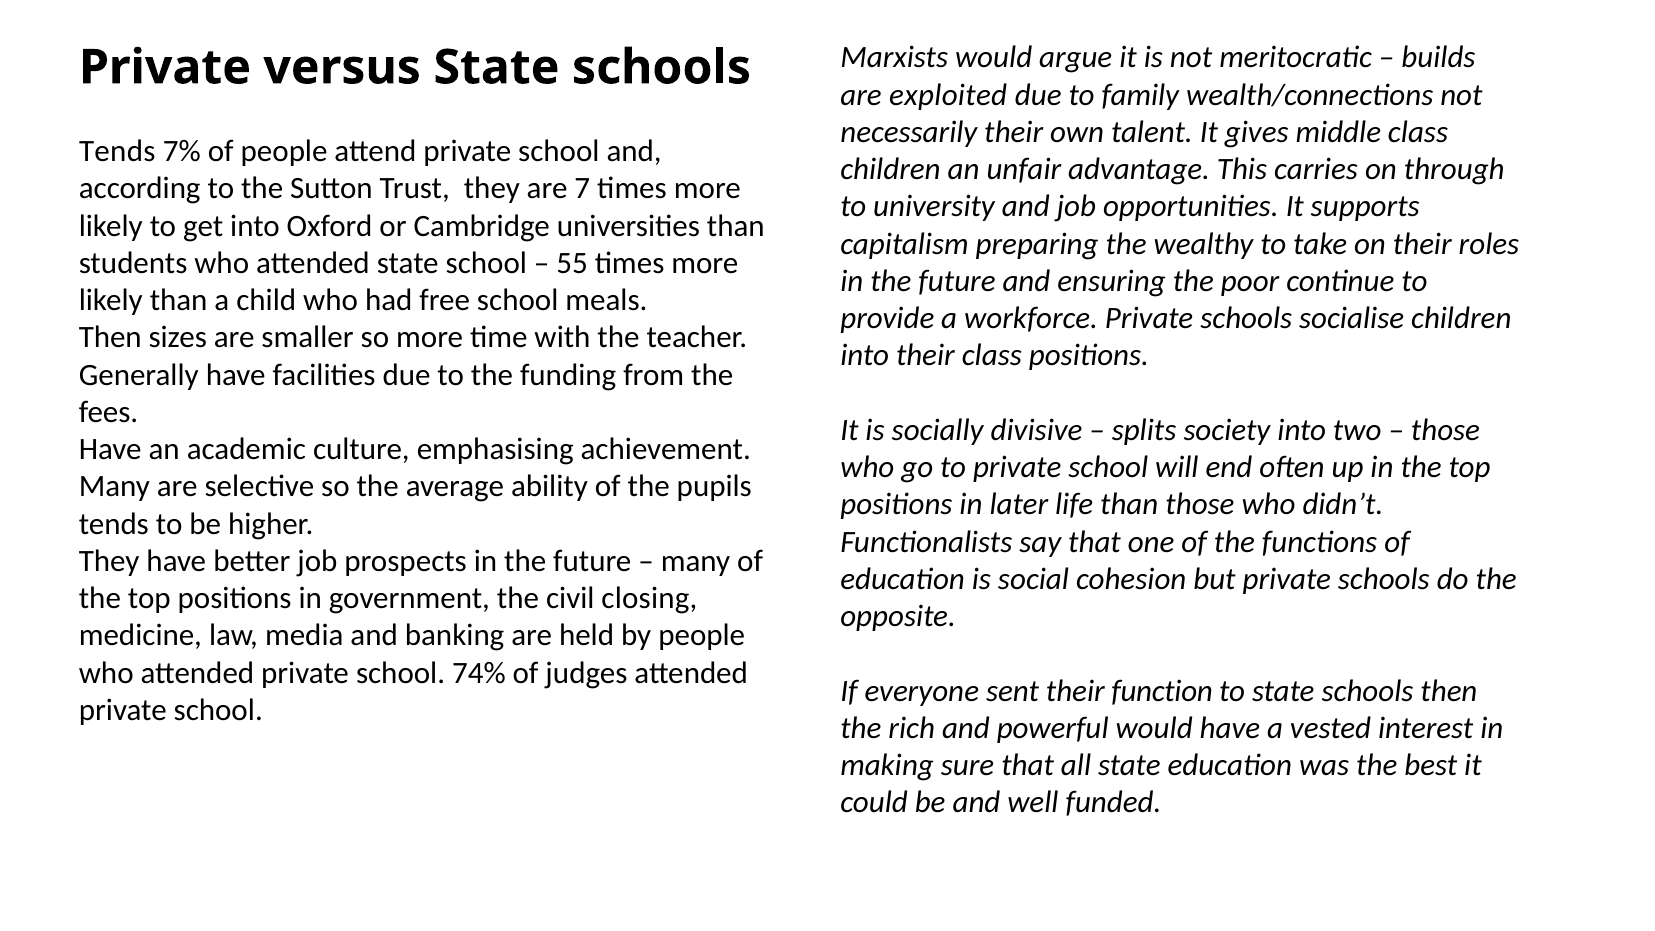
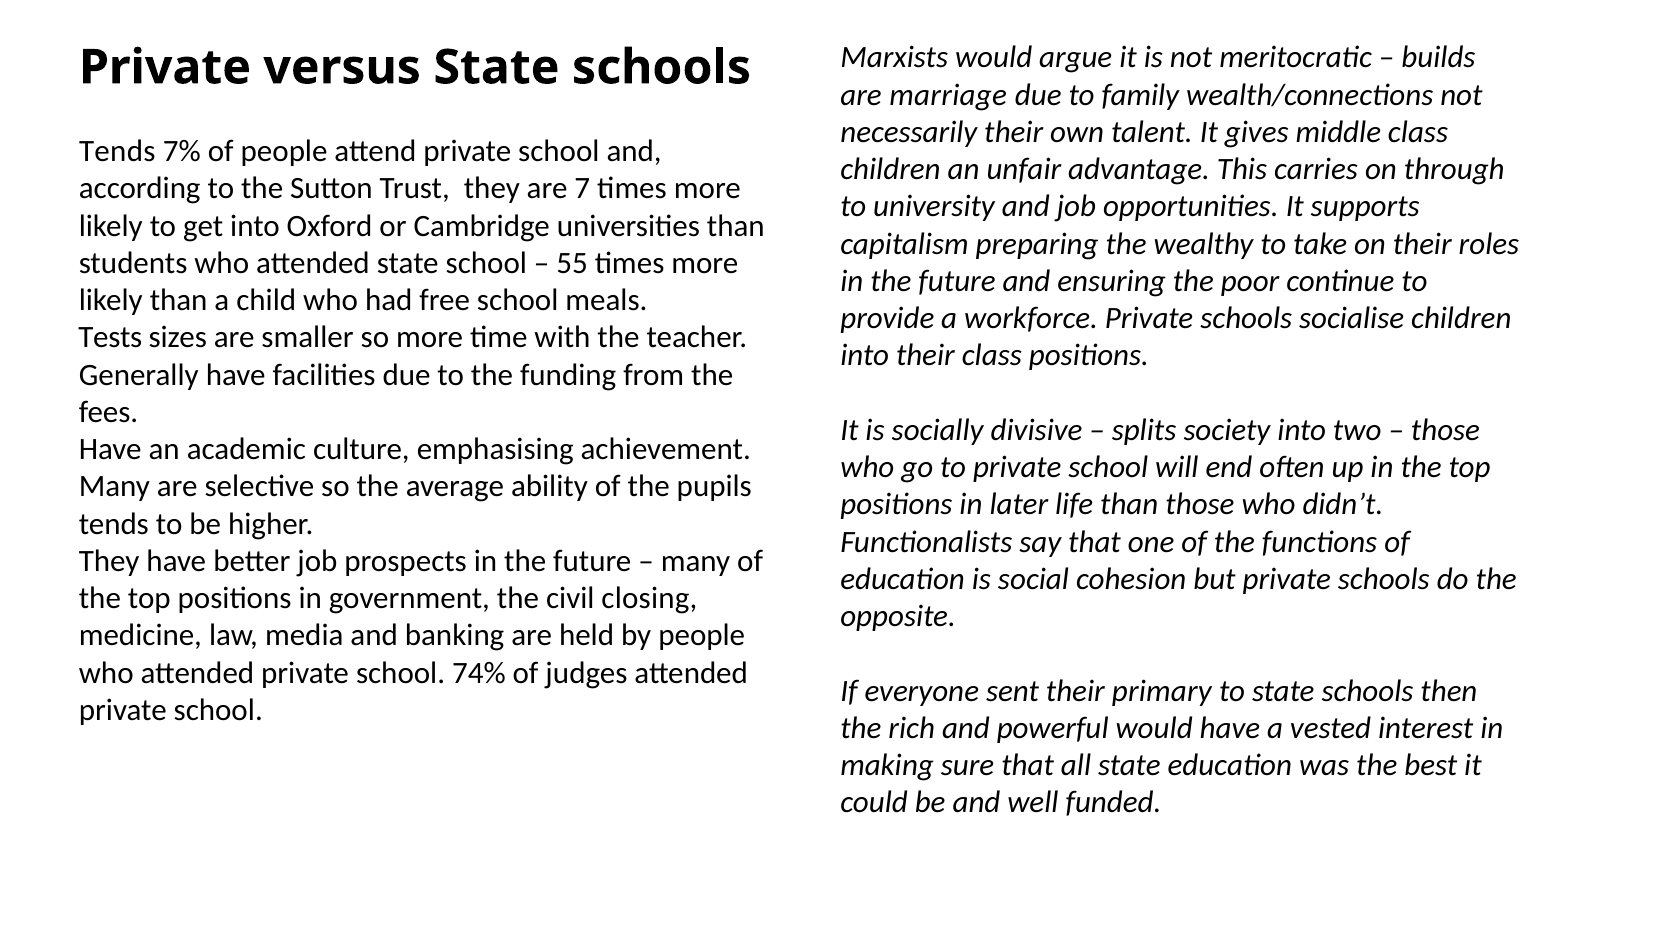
exploited: exploited -> marriage (948, 95)
Then: Then -> Tests (110, 338)
function: function -> primary (1162, 691)
